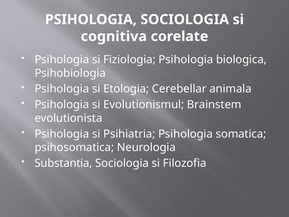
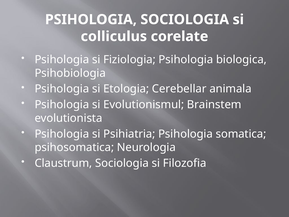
cognitiva: cognitiva -> colliculus (114, 36)
Substantia: Substantia -> Claustrum (63, 163)
